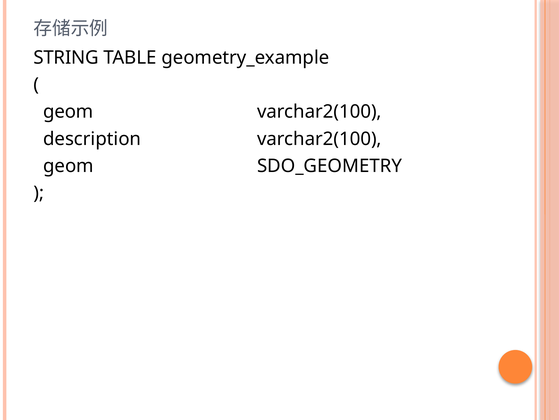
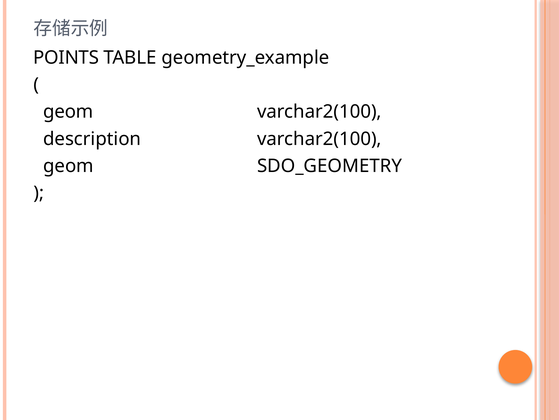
STRING: STRING -> POINTS (66, 58)
